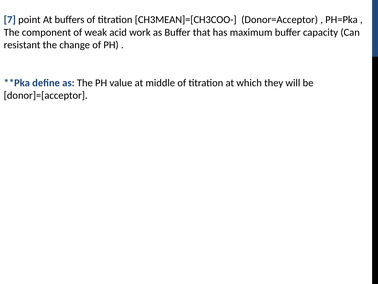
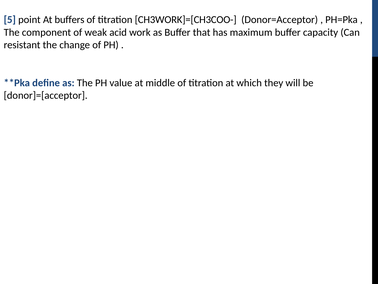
7: 7 -> 5 (10, 20)
CH3MEAN]=[CH3COO-: CH3MEAN]=[CH3COO- -> CH3WORK]=[CH3COO- (186, 20)
